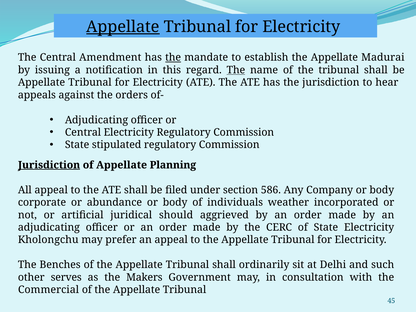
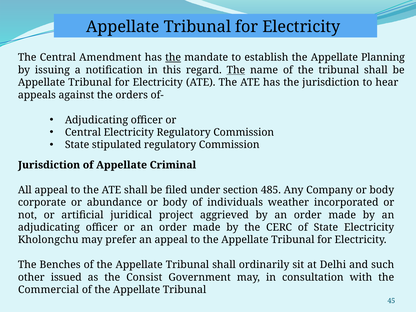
Appellate underline: present -> none (123, 27)
Madurai: Madurai -> Planning (383, 58)
Jurisdiction underline: present -> none (49, 165)
Planning: Planning -> Criminal (173, 165)
586: 586 -> 485 (271, 190)
should: should -> project (176, 215)
serves: serves -> issued (66, 277)
Makers: Makers -> Consist (144, 277)
